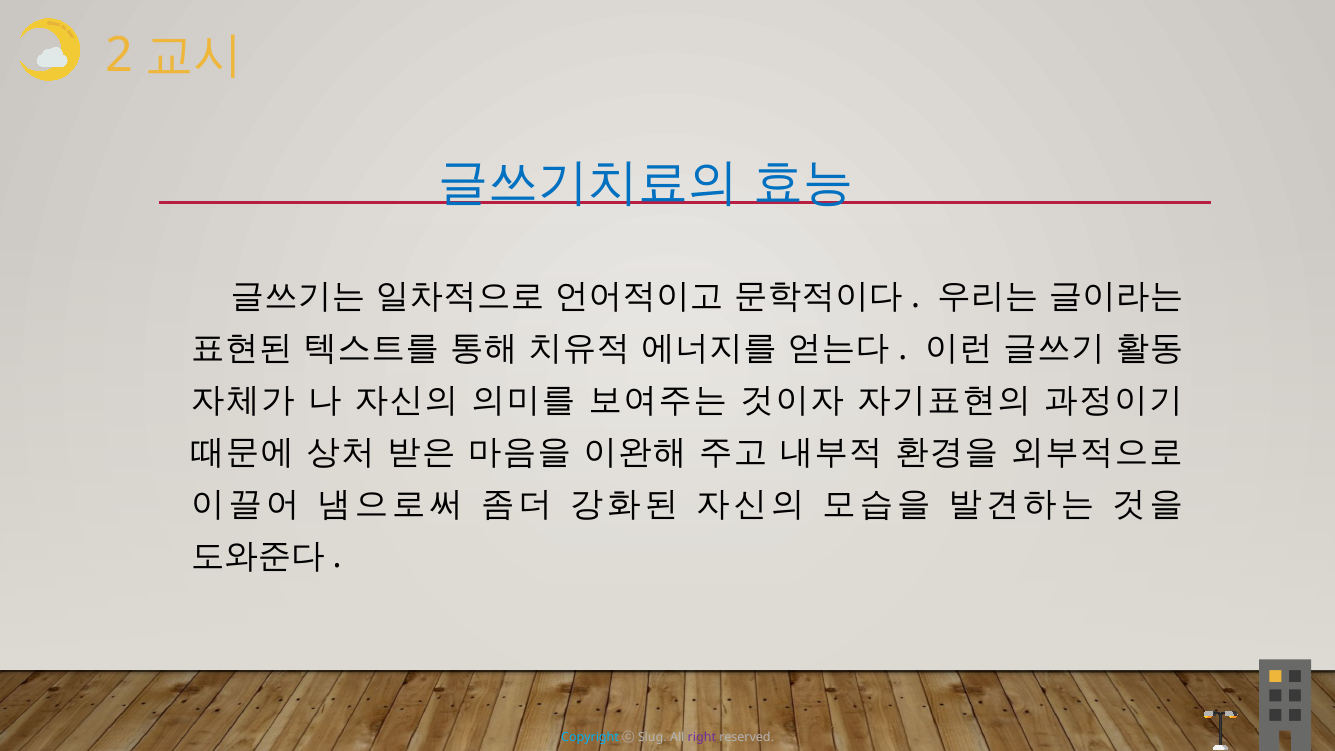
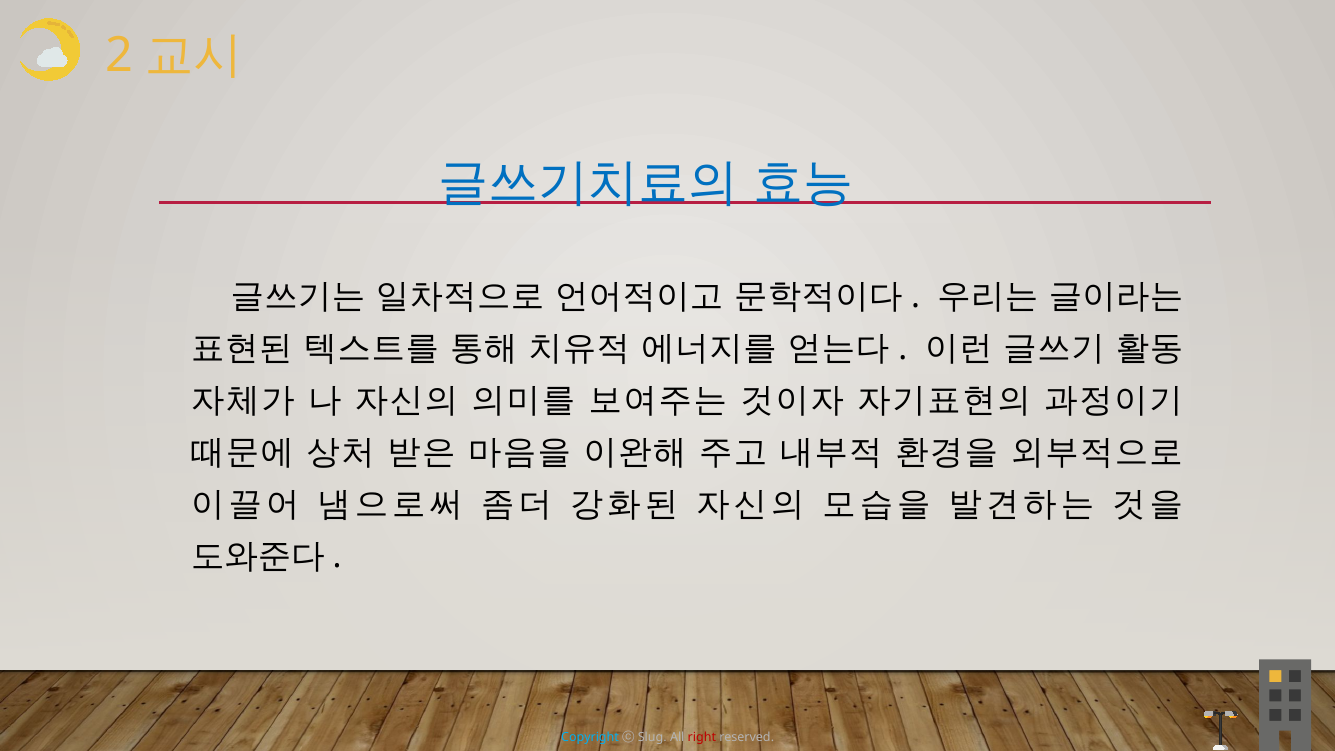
right colour: purple -> red (702, 737)
